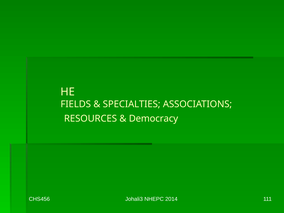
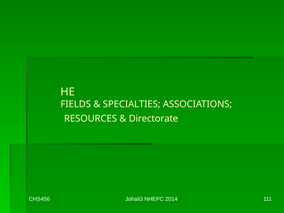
Democracy: Democracy -> Directorate (153, 119)
